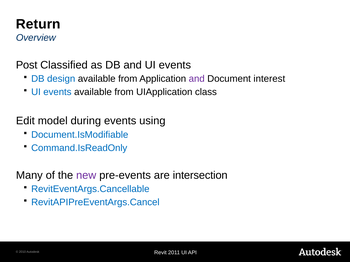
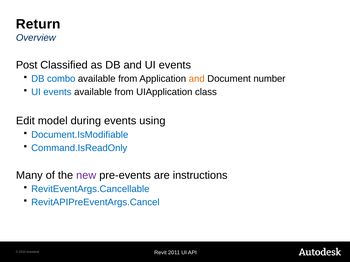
design: design -> combo (61, 79)
and colour: purple -> orange (197, 79)
interest: interest -> number (269, 79)
intersection: intersection -> instructions (200, 175)
